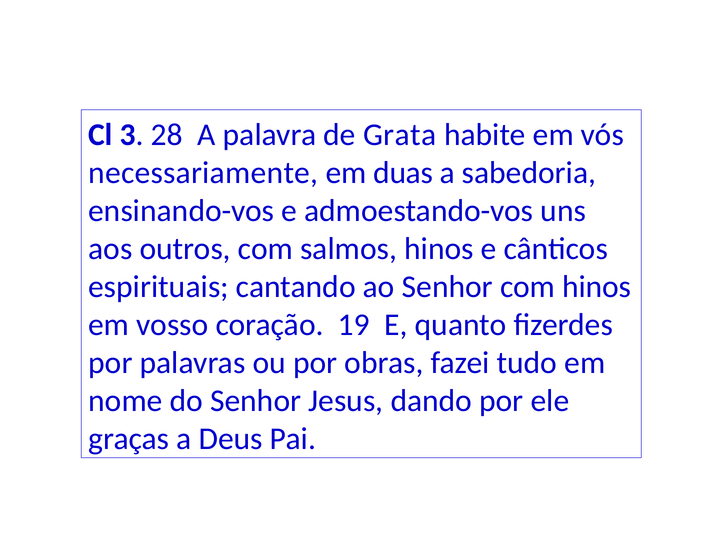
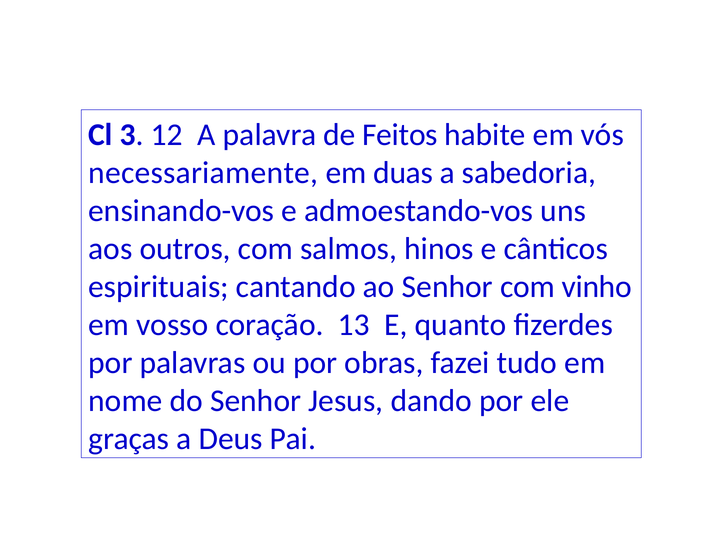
28: 28 -> 12 (167, 135)
Grata: Grata -> Feitos (400, 135)
com hinos: hinos -> vinho (597, 286)
19: 19 -> 13 (354, 324)
